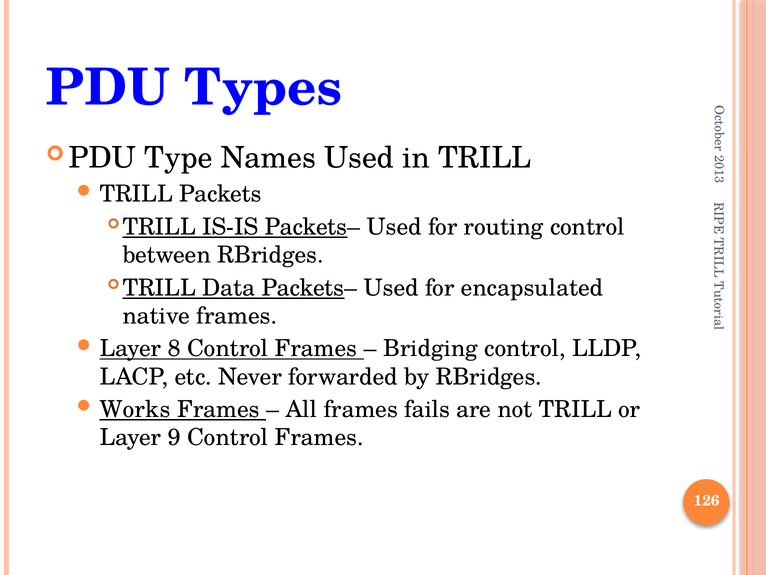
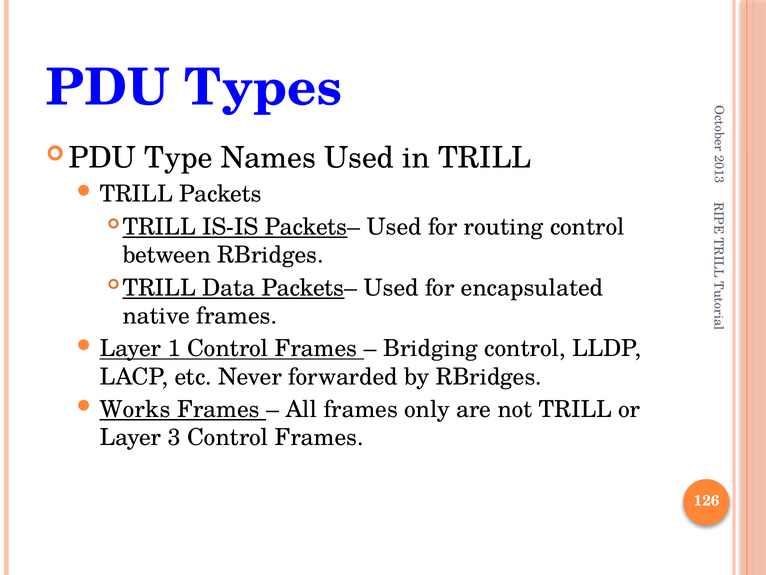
Layer 8: 8 -> 1 (174, 348)
fails: fails -> only (427, 409)
Layer 9: 9 -> 3 (174, 437)
